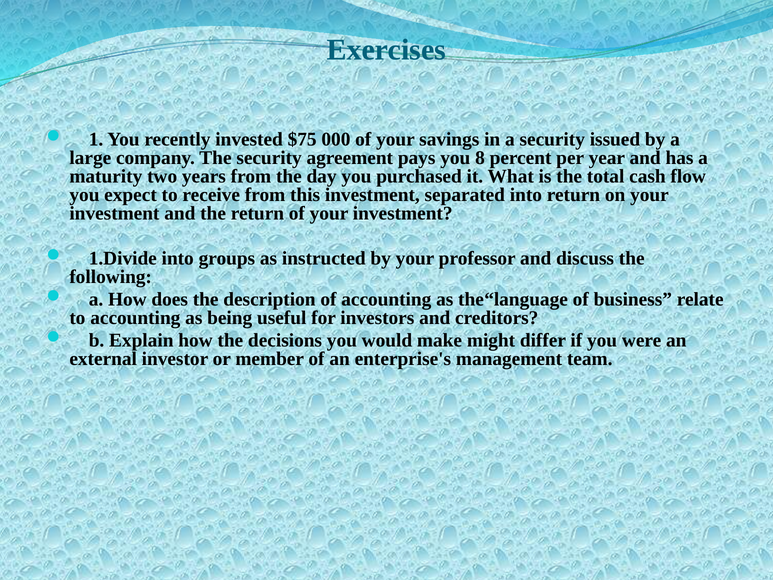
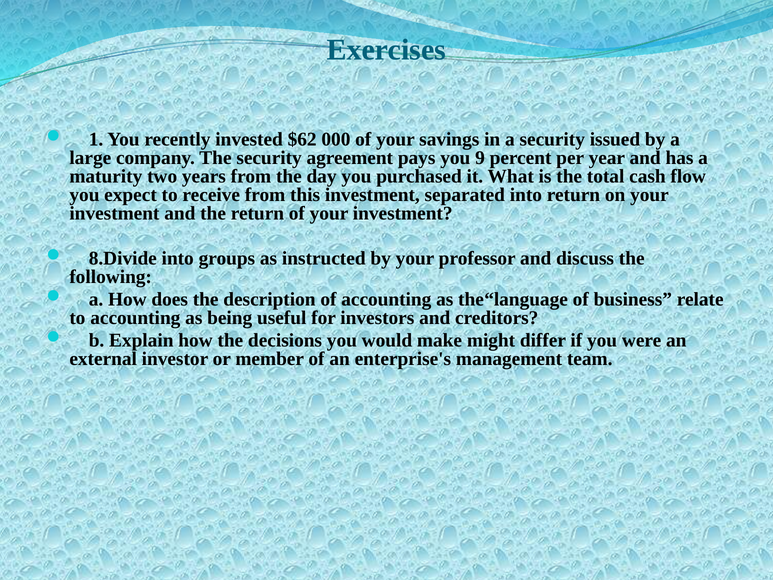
$75: $75 -> $62 (302, 139)
8: 8 -> 9 (480, 158)
1.Divide: 1.Divide -> 8.Divide (123, 258)
